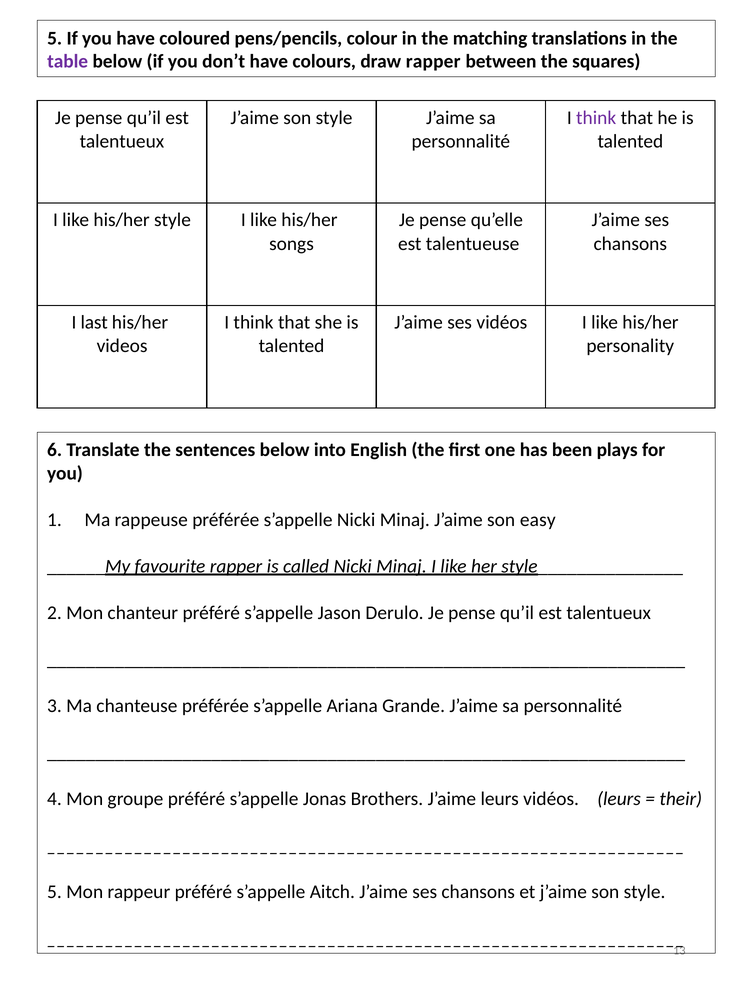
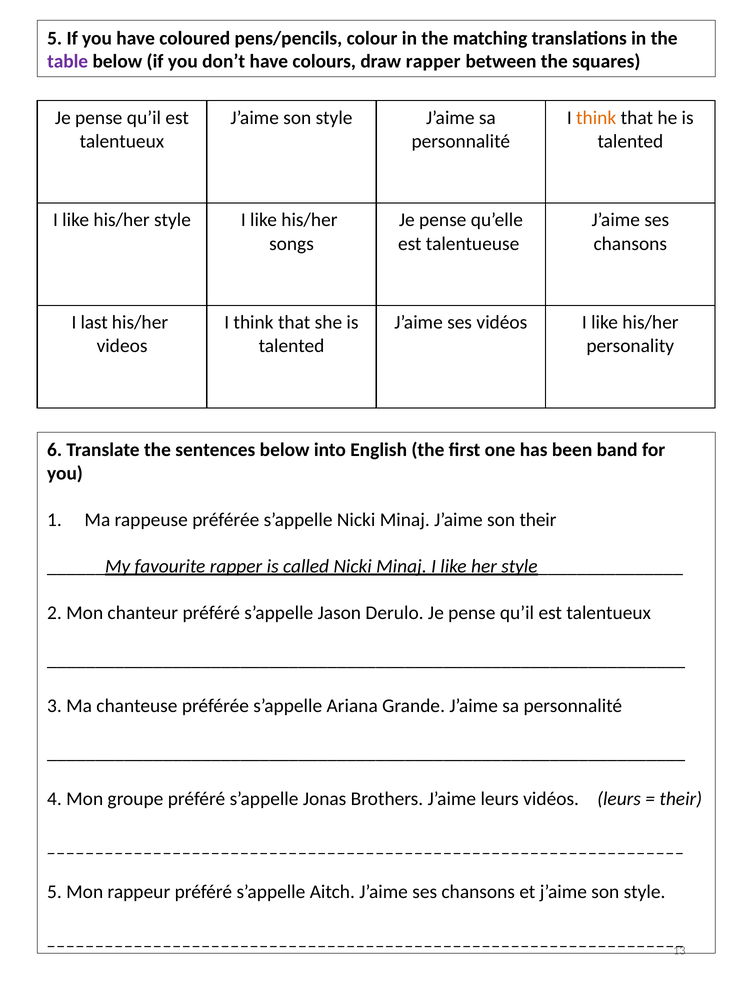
think colour: purple -> orange (596, 118)
plays: plays -> band (617, 450)
son easy: easy -> their (538, 520)
